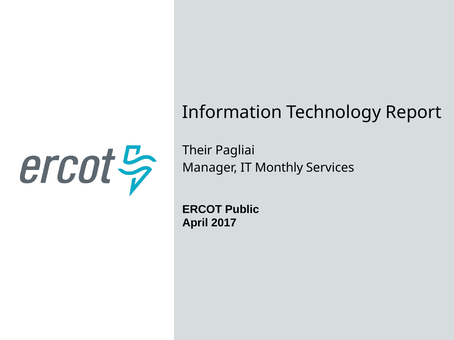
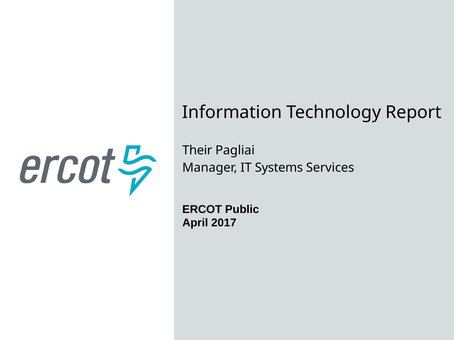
Monthly: Monthly -> Systems (279, 168)
